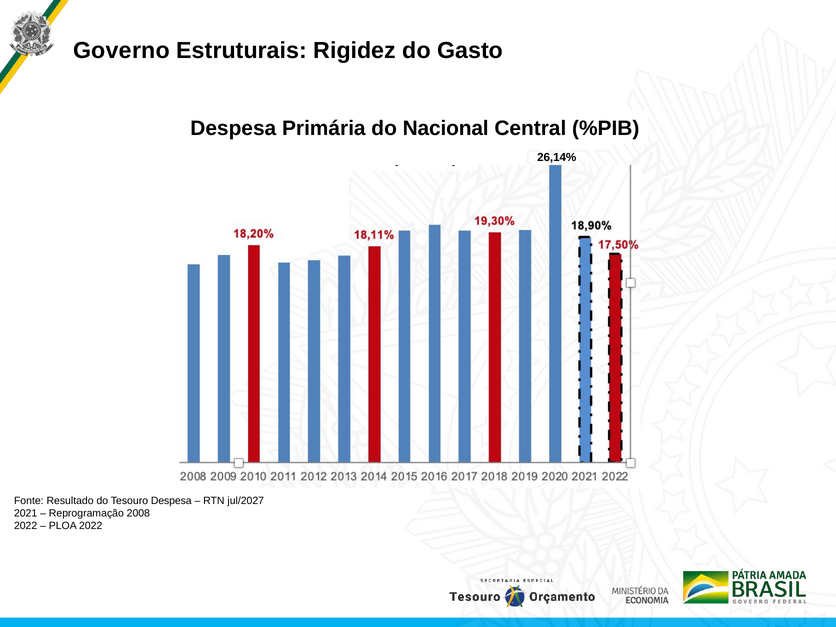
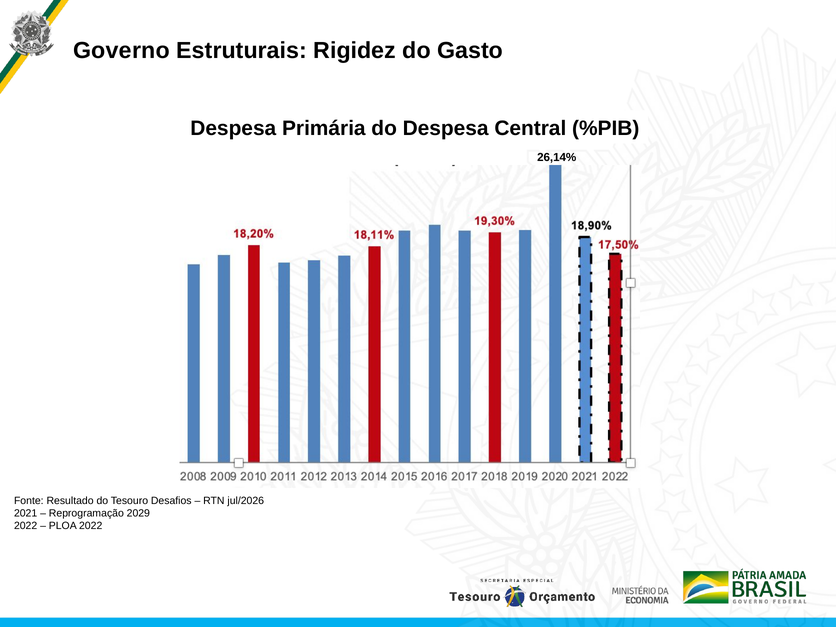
do Nacional: Nacional -> Despesa (446, 128)
Tesouro Despesa: Despesa -> Desafios (171, 501)
jul/2027: jul/2027 -> jul/2026 (246, 501)
2008: 2008 -> 2029 (138, 513)
